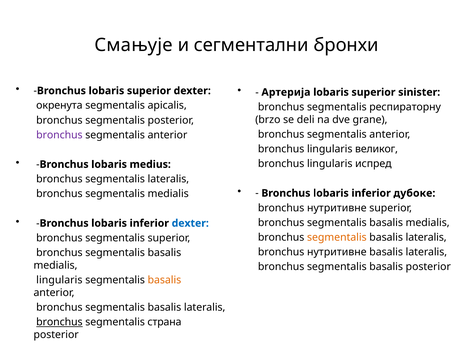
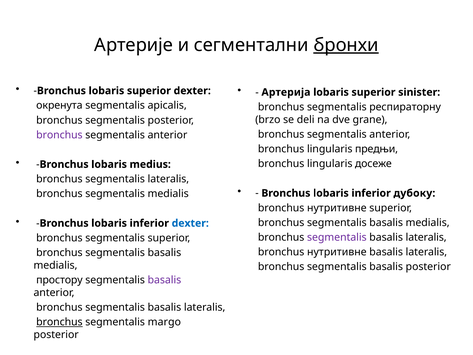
Смањује: Смањује -> Артерије (134, 45)
бронхи underline: none -> present (346, 45)
великог: великог -> предњи (377, 149)
испред: испред -> досеже (373, 164)
дубоке: дубоке -> дубоку (414, 193)
segmentalis colour: orange -> purple (337, 237)
lingularis: lingularis -> простору (59, 280)
basalis colour: orange -> purple (164, 280)
страна: страна -> margo (164, 322)
